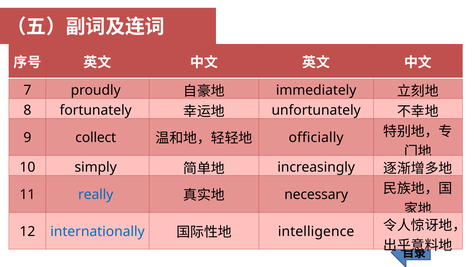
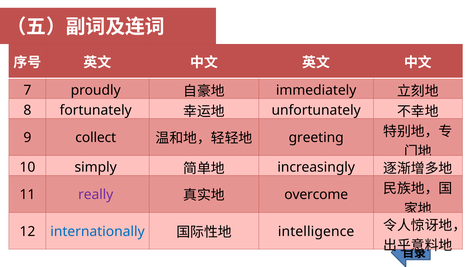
officially: officially -> greeting (316, 138)
really colour: blue -> purple (96, 195)
necessary: necessary -> overcome (316, 195)
